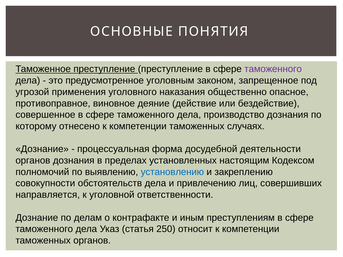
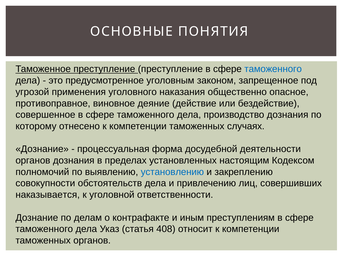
таможенного colour: purple -> blue (273, 69)
направляется: направляется -> наказывается (48, 195)
250: 250 -> 408 (166, 229)
